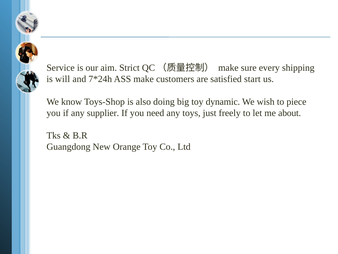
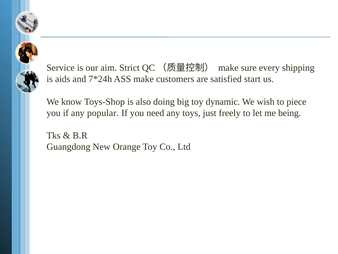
will: will -> aids (63, 79)
supplier: supplier -> popular (103, 113)
about: about -> being (290, 113)
